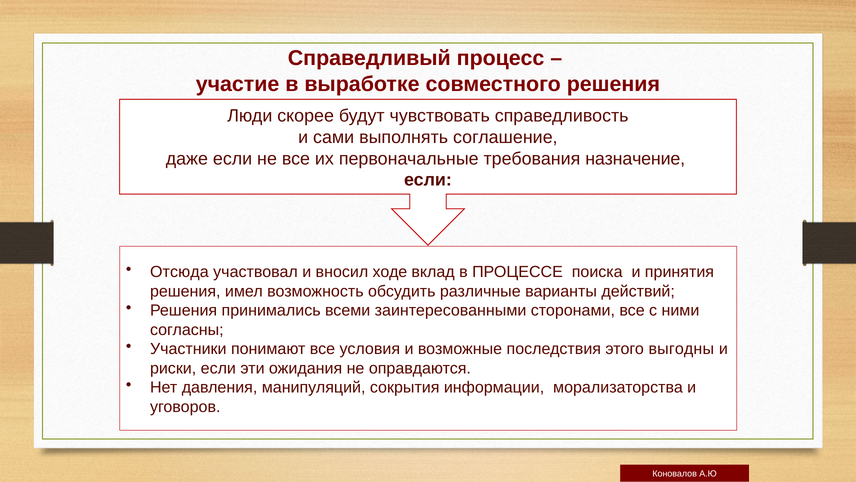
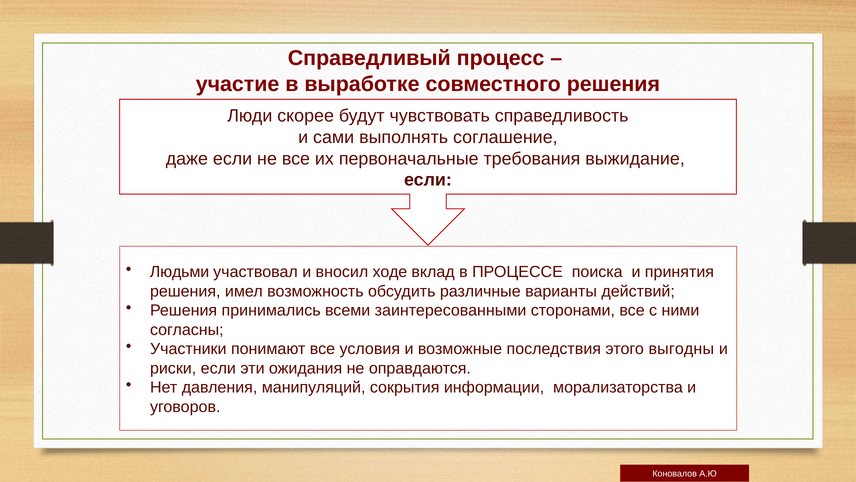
назначение: назначение -> выжидание (635, 159)
Отсюда: Отсюда -> Людьми (179, 272)
